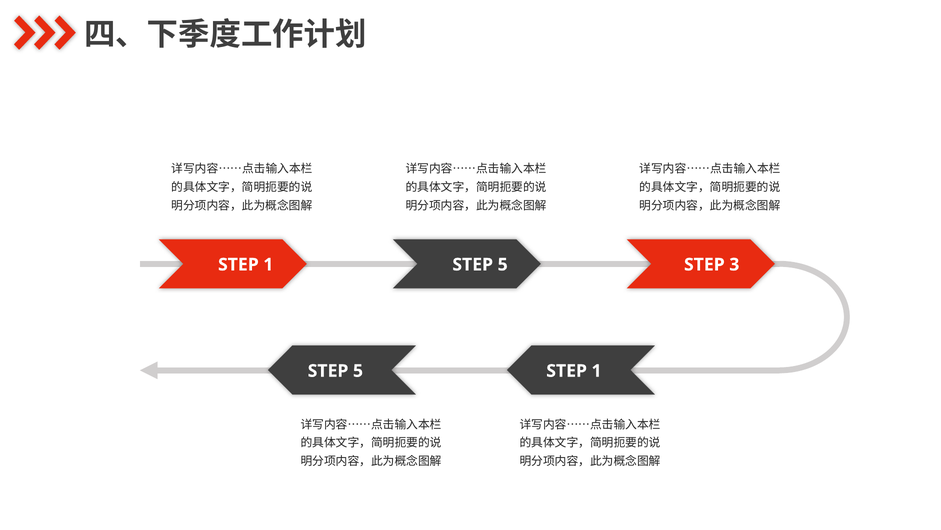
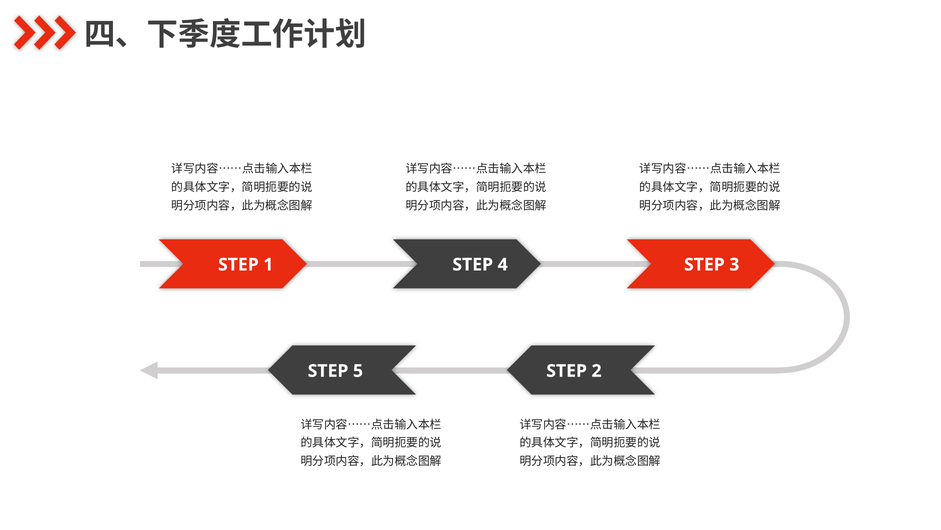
5: 5 -> 4 (503, 264)
1: 1 -> 2 (597, 370)
